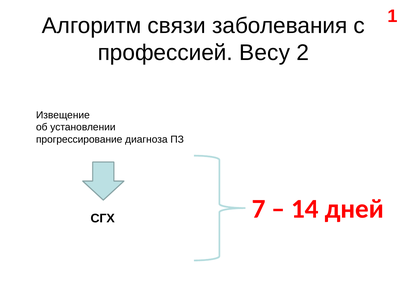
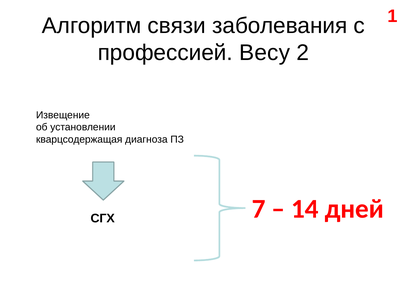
прогрессирование: прогрессирование -> кварцсодержащая (79, 140)
